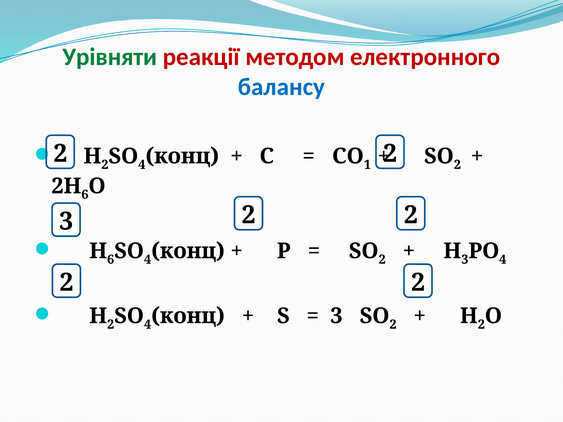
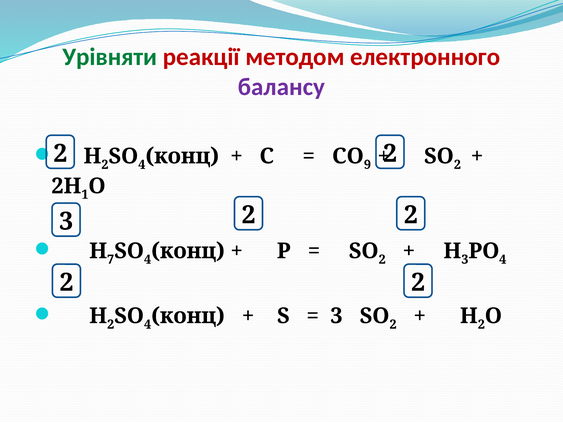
балансу colour: blue -> purple (281, 87)
1: 1 -> 9 (367, 165)
6: 6 -> 1 (85, 195)
6: 6 -> 7 (111, 260)
